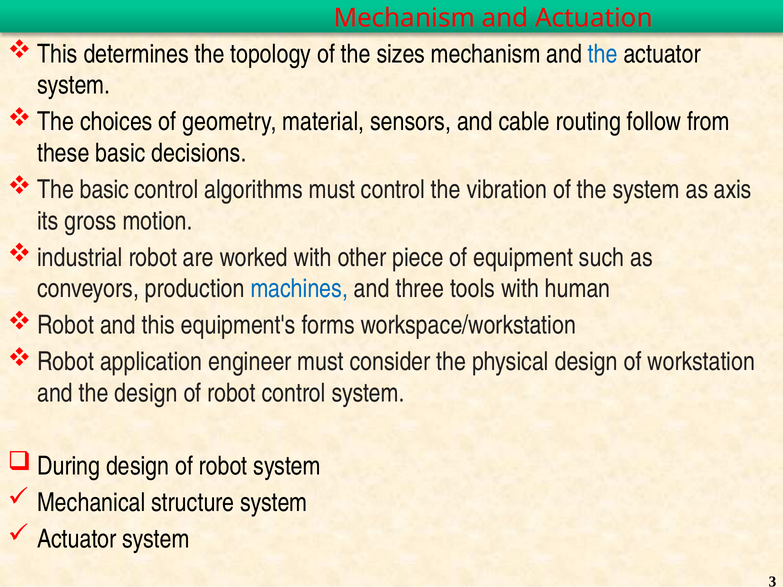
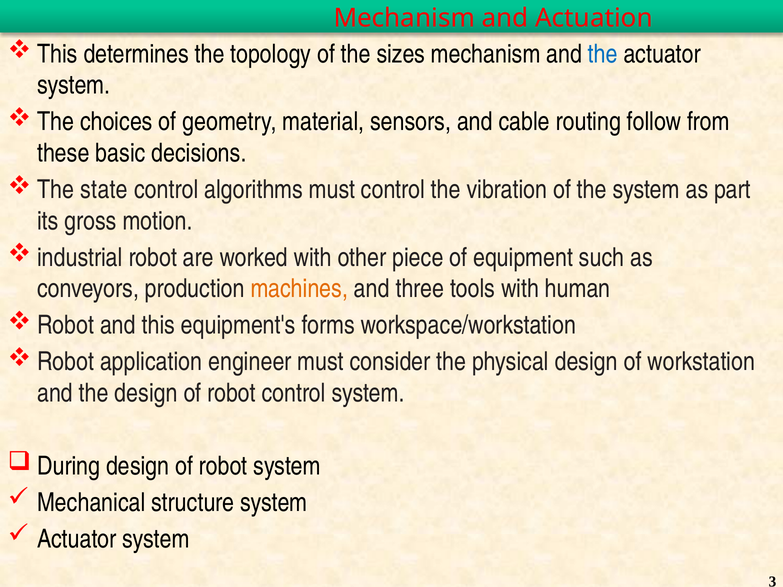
The basic: basic -> state (104, 190)
axis: axis -> part (732, 190)
machines colour: blue -> orange (299, 289)
